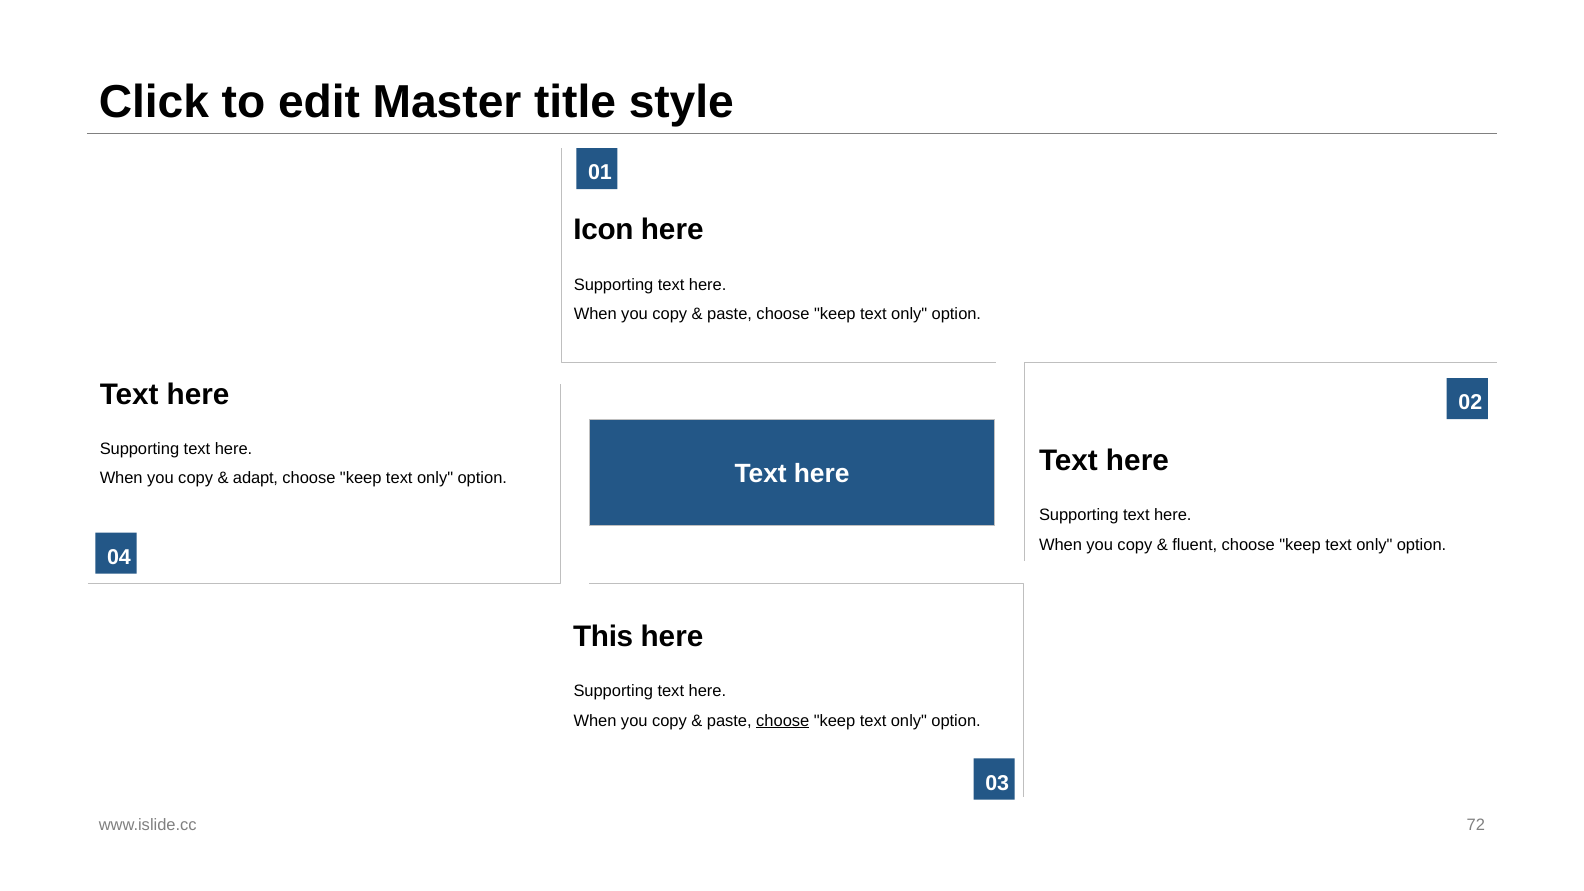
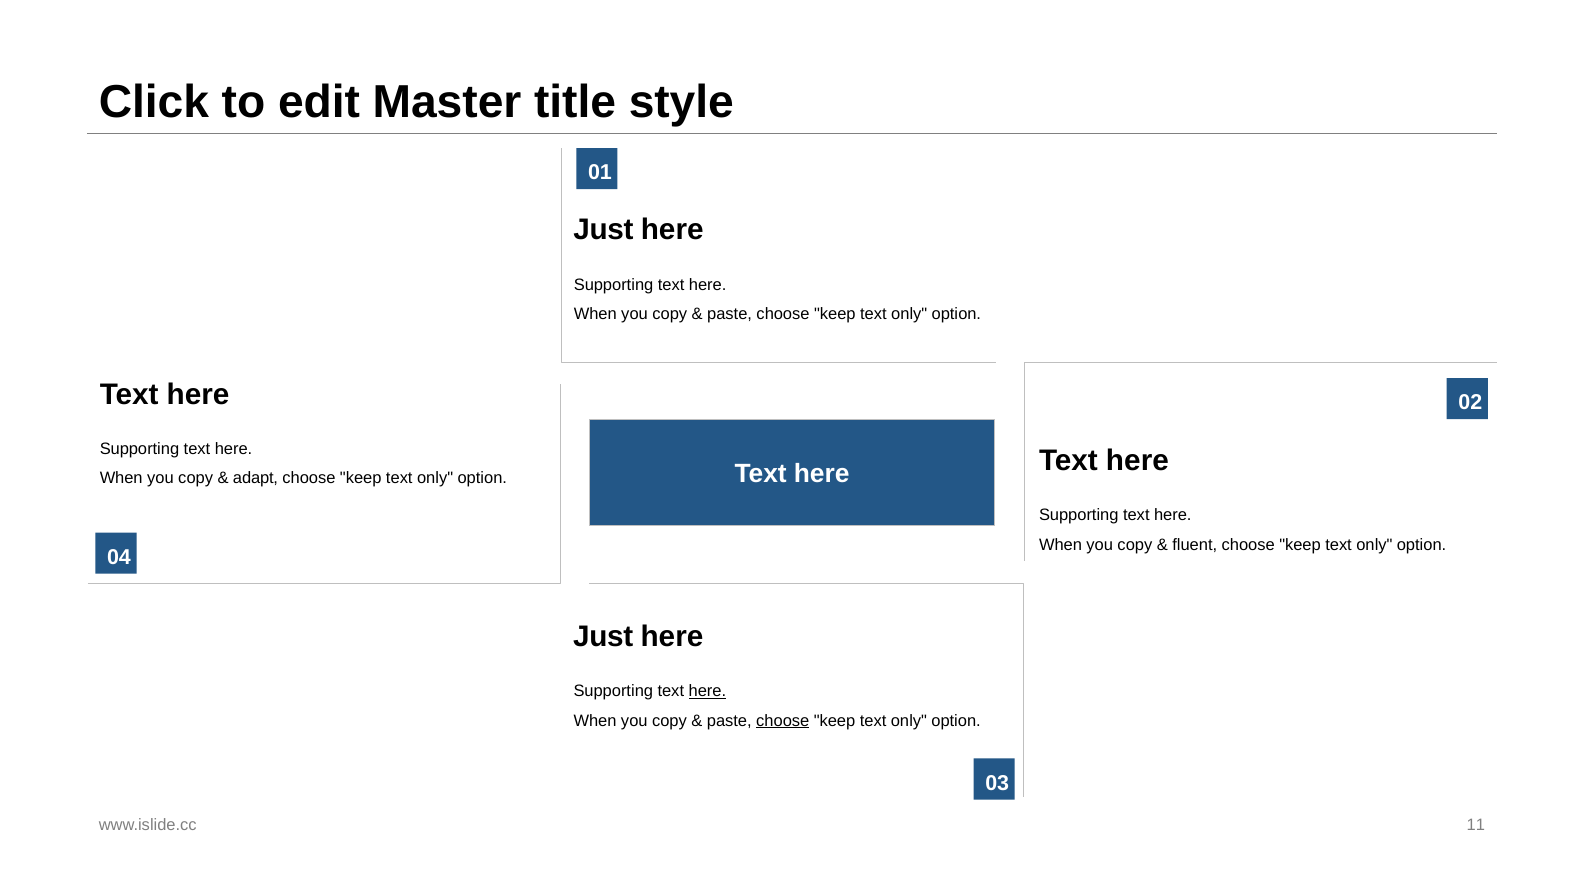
Icon: Icon -> Just (603, 230)
This: This -> Just (603, 637)
here underline: none -> present (707, 691)
72: 72 -> 11 (1476, 825)
